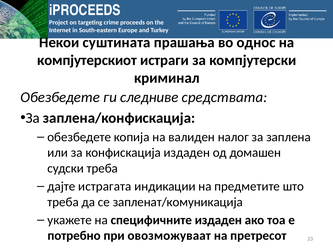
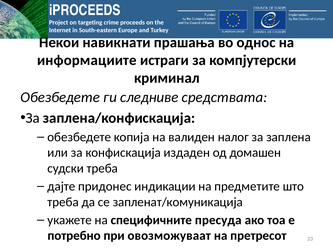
суштината: суштината -> навикнати (117, 42)
компјутерскиот: компјутерскиот -> информациите (87, 60)
истрагата: истрагата -> придонес (105, 186)
специфичните издаден: издаден -> пресуда (218, 220)
